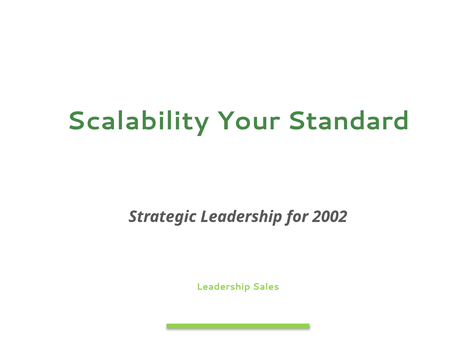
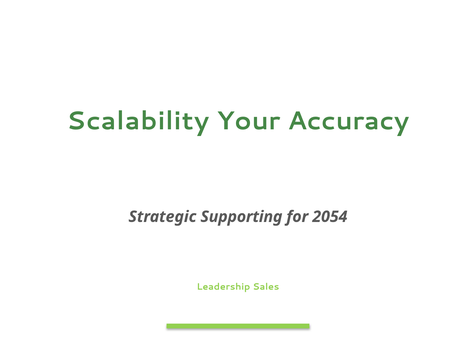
Standard: Standard -> Accuracy (348, 121)
Strategic Leadership: Leadership -> Supporting (241, 217)
2002: 2002 -> 2054 (330, 217)
